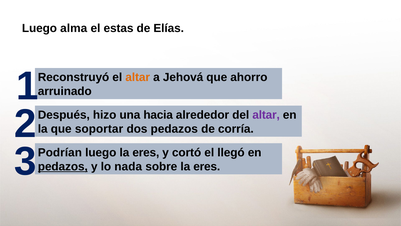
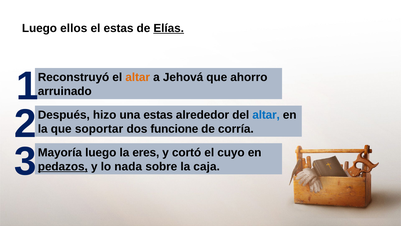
alma: alma -> ellos (74, 28)
Elías underline: none -> present (169, 28)
una hacia: hacia -> estas (158, 115)
altar colour: purple -> blue (266, 115)
dos pedazos: pedazos -> funcione (174, 129)
Podrían: Podrían -> Mayoría (60, 152)
llegó: llegó -> cuyo (231, 152)
sobre la eres: eres -> caja (207, 166)
